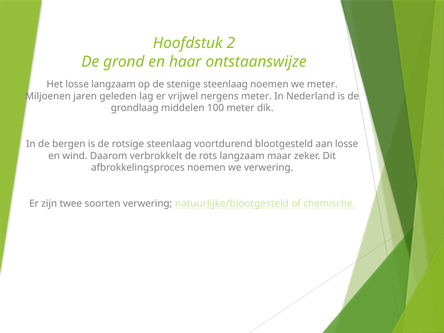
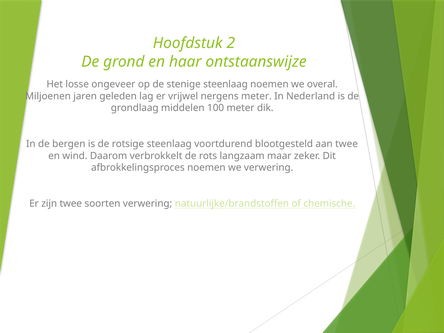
losse langzaam: langzaam -> ongeveer (113, 84)
we meter: meter -> overal (322, 84)
aan losse: losse -> twee (347, 144)
natuurlijke/blootgesteld: natuurlijke/blootgesteld -> natuurlijke/brandstoffen (232, 204)
